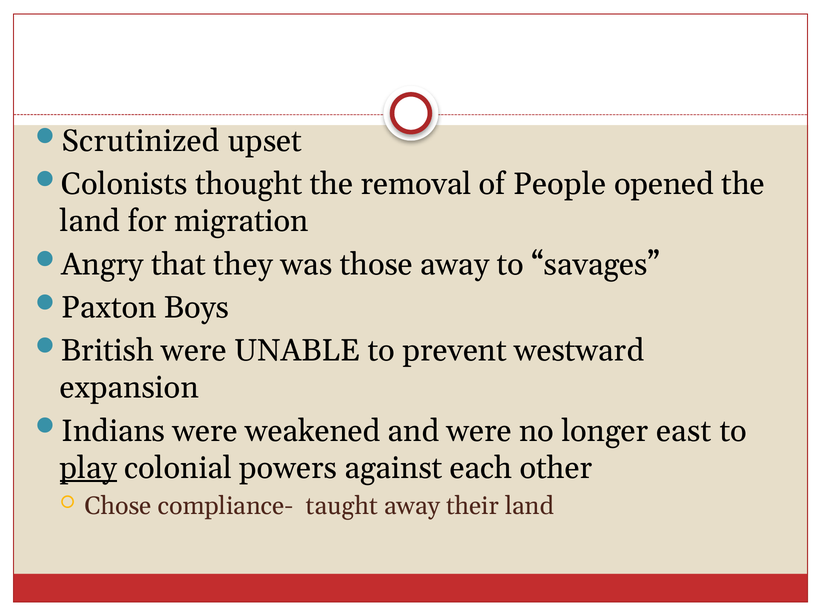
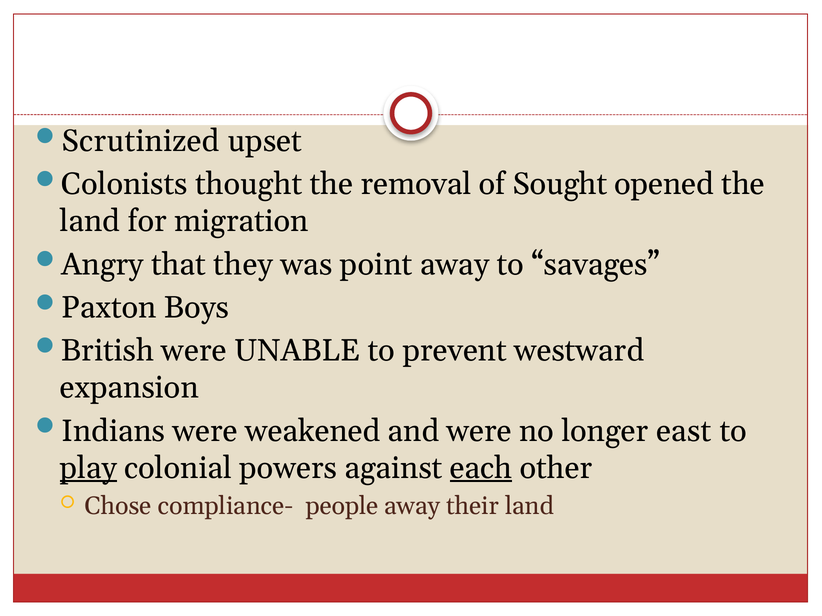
People: People -> Sought (560, 184)
those: those -> point (376, 265)
each underline: none -> present (481, 468)
taught: taught -> people (342, 506)
